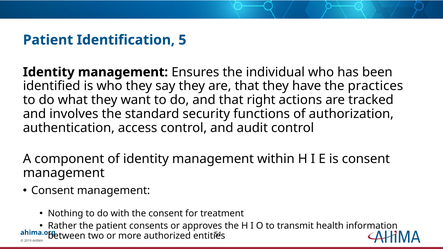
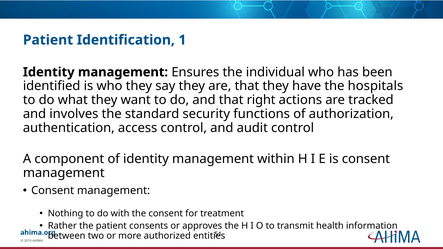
5: 5 -> 1 (182, 40)
practices: practices -> hospitals (375, 86)
